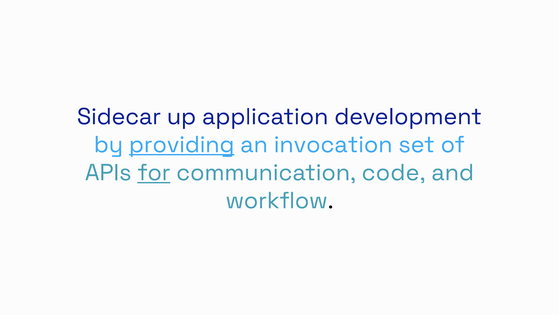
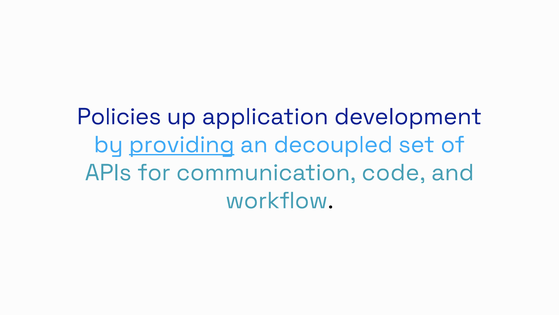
Sidecar: Sidecar -> Policies (119, 116)
invocation: invocation -> decoupled (333, 144)
for underline: present -> none (154, 172)
